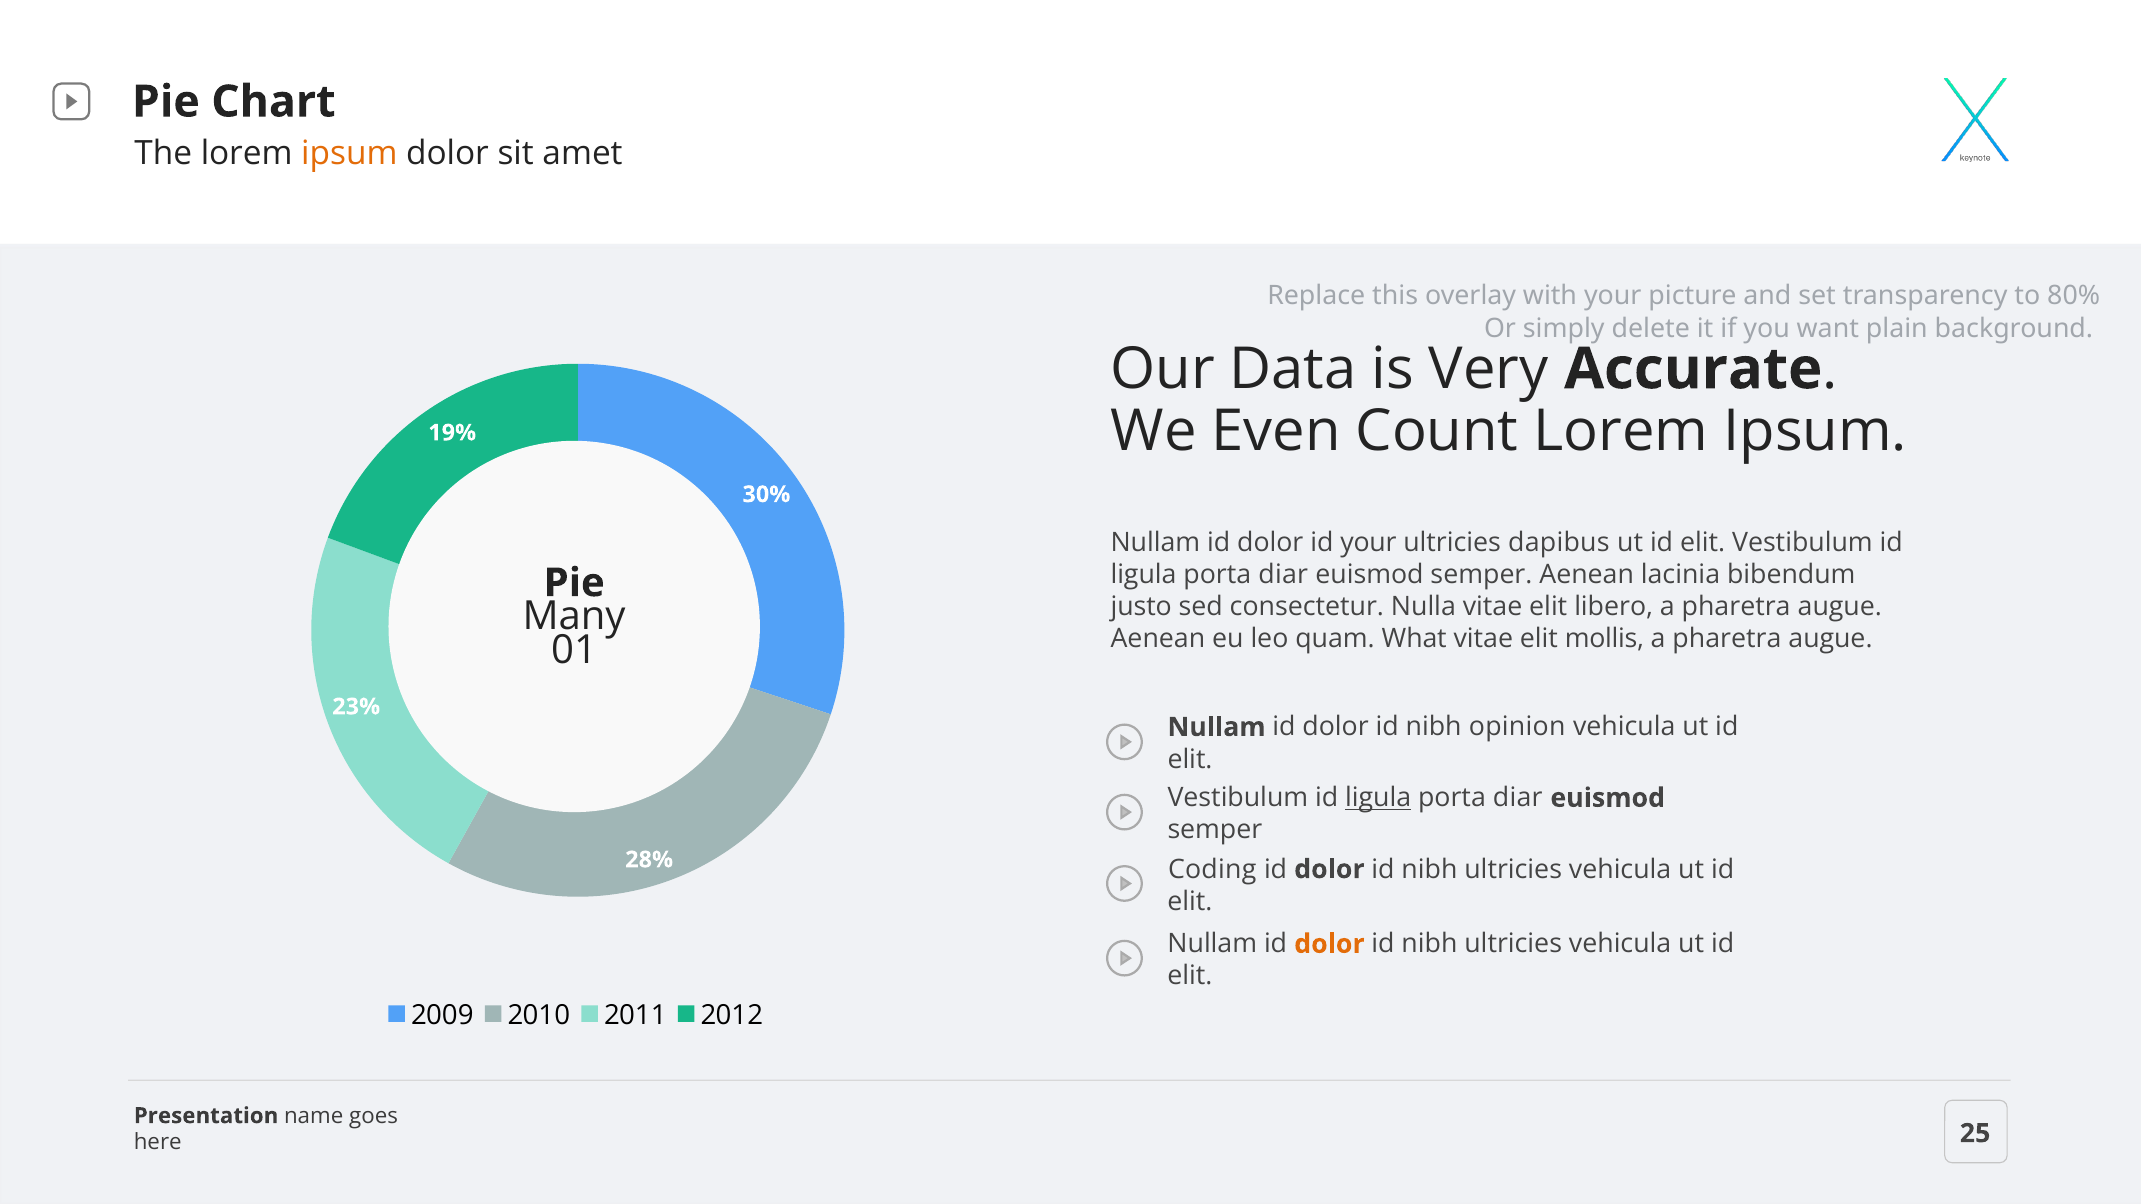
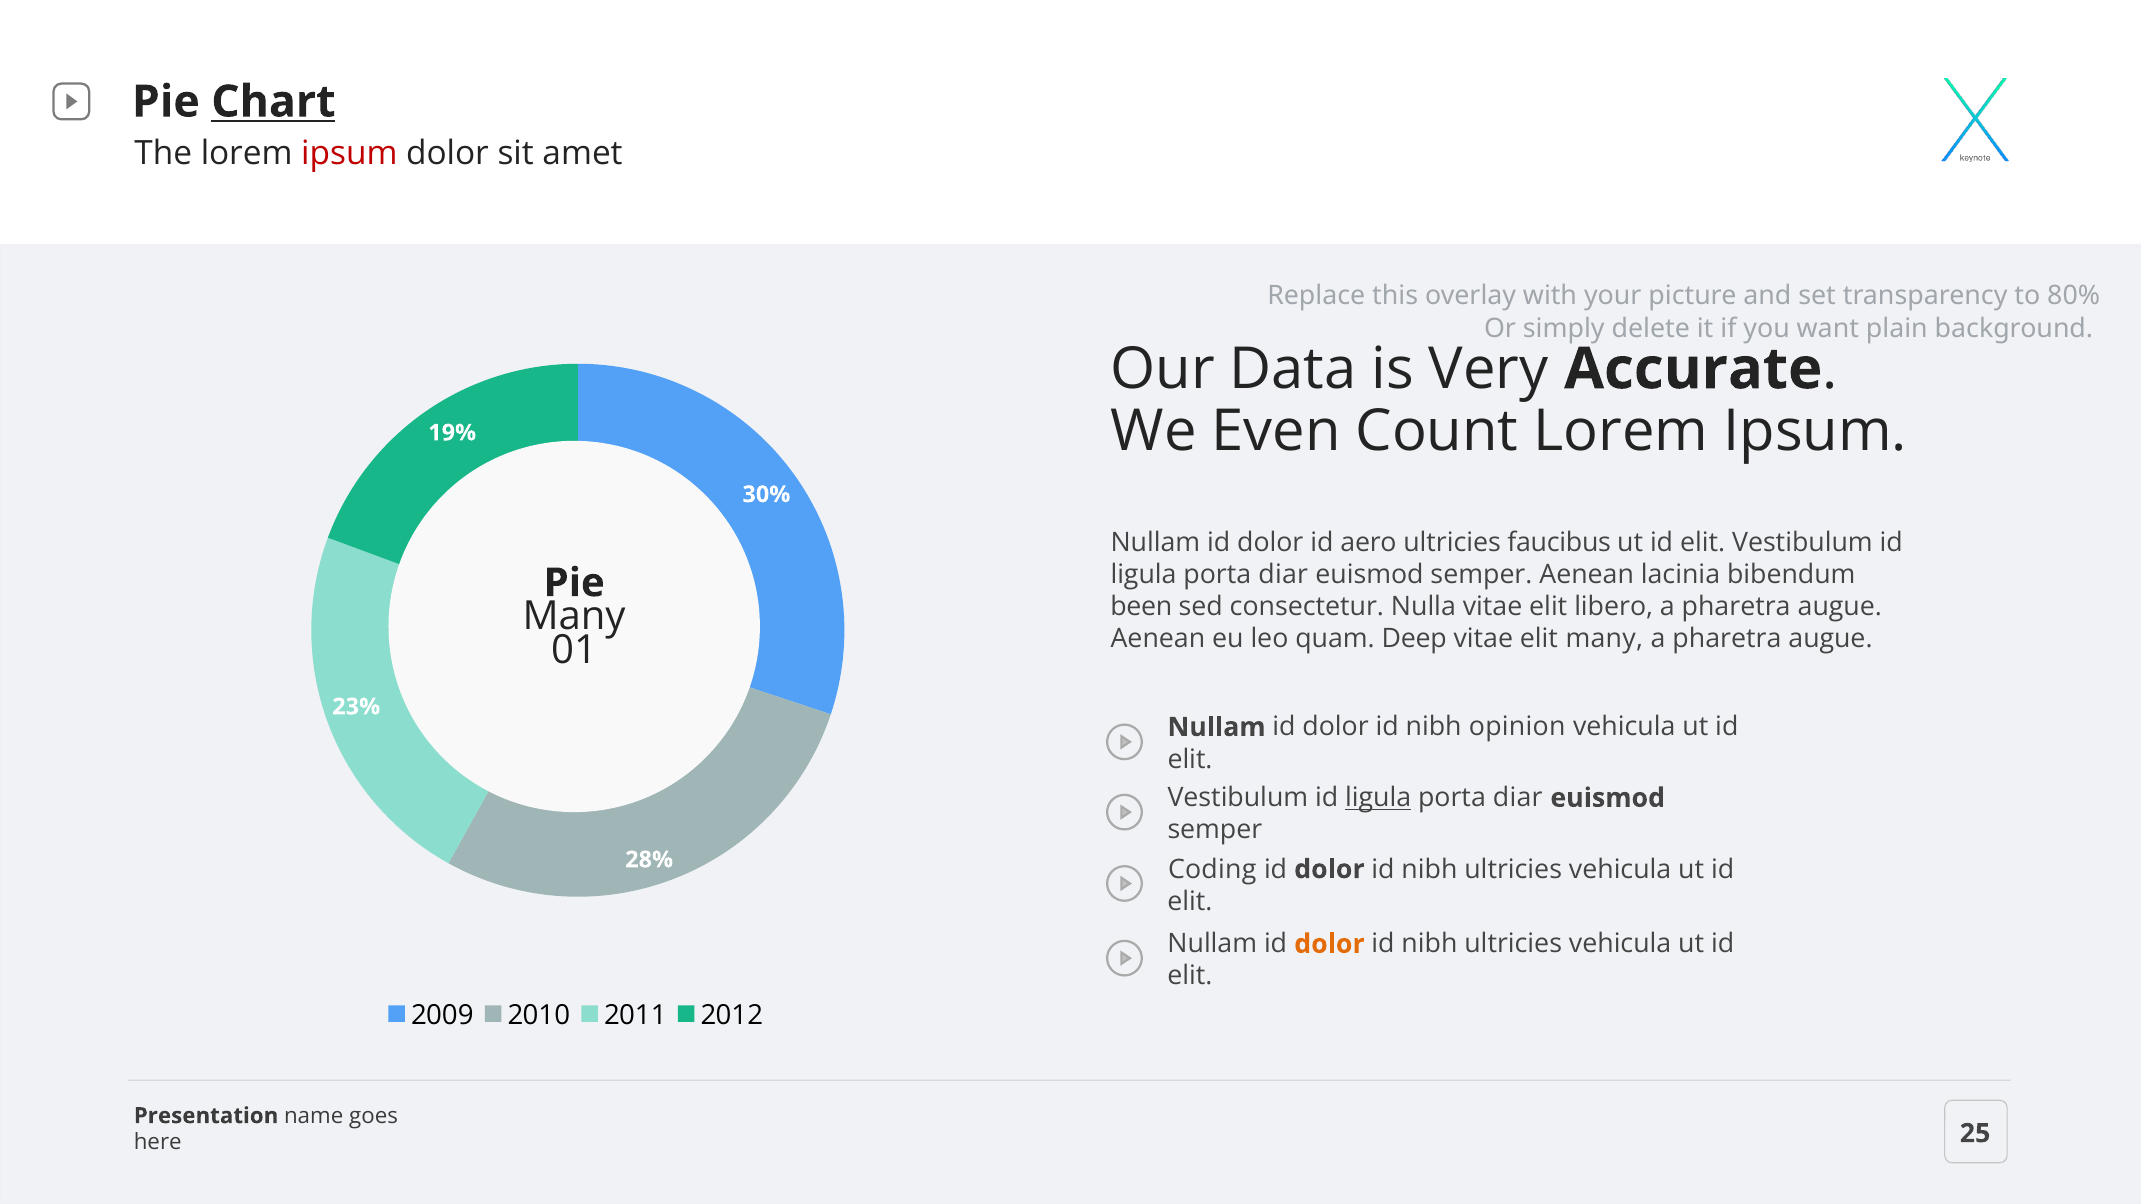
Chart underline: none -> present (273, 102)
ipsum colour: orange -> red (349, 153)
id your: your -> aero (1368, 542)
dapibus: dapibus -> faucibus (1559, 542)
justo: justo -> been (1141, 607)
What: What -> Deep (1414, 639)
elit mollis: mollis -> many (1604, 639)
